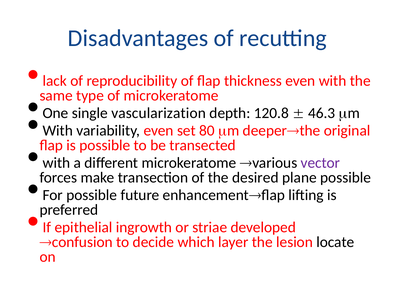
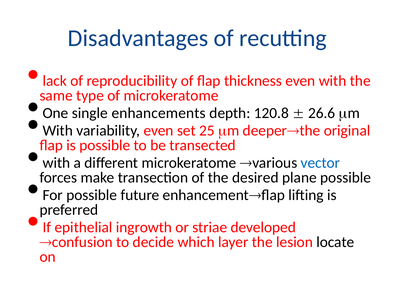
vascularization: vascularization -> enhancements (159, 113)
46.3: 46.3 -> 26.6 (322, 113)
80: 80 -> 25 (207, 131)
vector colour: purple -> blue (320, 163)
